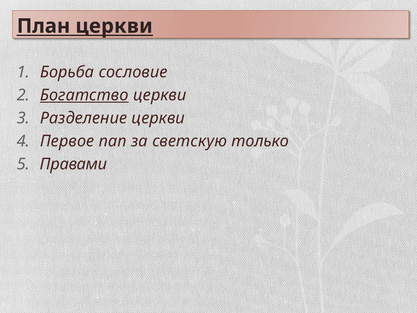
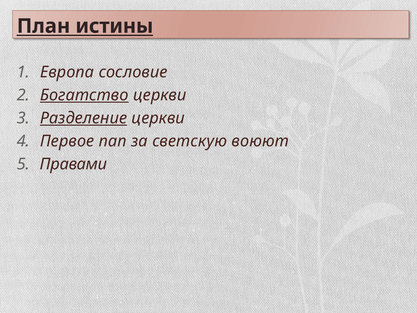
План церкви: церкви -> истины (114, 26)
Борьба: Борьба -> Европа (67, 72)
Разделение underline: none -> present (84, 118)
только: только -> воюют (260, 141)
